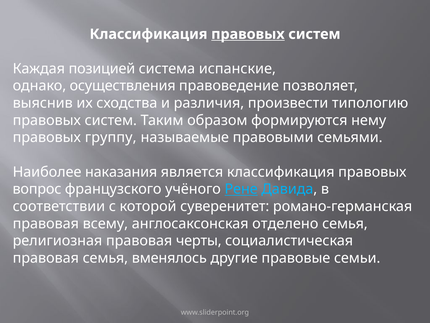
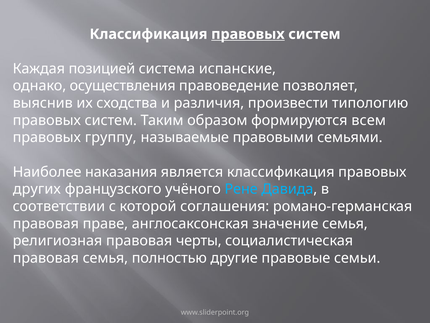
нему: нему -> всем (369, 120)
вопрос: вопрос -> других (37, 189)
Рене underline: present -> none (241, 189)
суверенитет: суверенитет -> соглашения (225, 206)
всему: всему -> праве (105, 223)
отделено: отделено -> значение (285, 223)
вменялось: вменялось -> полностью (169, 258)
